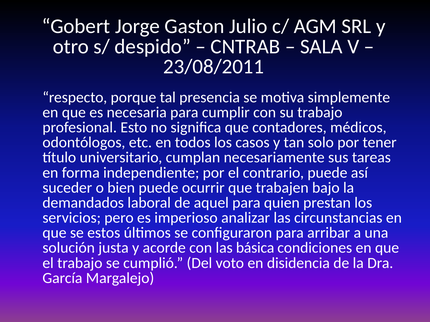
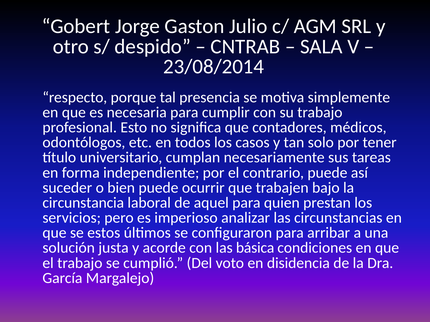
23/08/2011: 23/08/2011 -> 23/08/2014 (214, 67)
demandados: demandados -> circunstancia (83, 203)
